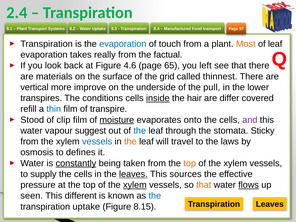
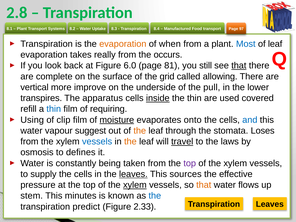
2.4: 2.4 -> 2.8 (17, 13)
evaporation colour: blue -> orange (123, 44)
touch: touch -> when (170, 44)
Most colour: orange -> blue (246, 44)
factual: factual -> occurs (168, 55)
4.6: 4.6 -> 6.0 (130, 66)
65: 65 -> 81 (172, 66)
left: left -> still (206, 66)
that underline: none -> present (239, 66)
materials: materials -> complete (54, 76)
thinnest: thinnest -> allowing (220, 76)
conditions: conditions -> apparatus (103, 98)
the hair: hair -> thin (194, 98)
differ: differ -> used (229, 98)
transpire: transpire -> requiring (109, 109)
Stood: Stood -> Using (32, 120)
and colour: purple -> blue (250, 120)
the colour: blue -> orange (140, 131)
Sticky: Sticky -> Loses (263, 131)
travel underline: none -> present (182, 142)
constantly underline: present -> none (76, 163)
top colour: orange -> purple (190, 163)
flows underline: present -> none (249, 185)
seen: seen -> stem (32, 196)
different: different -> minutes (81, 196)
transpiration uptake: uptake -> predict (86, 207)
8.15: 8.15 -> 2.33 (145, 207)
